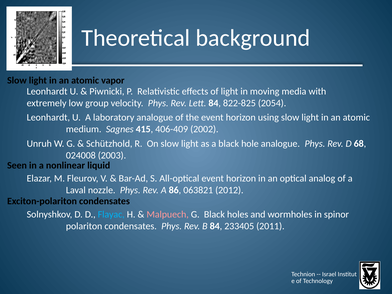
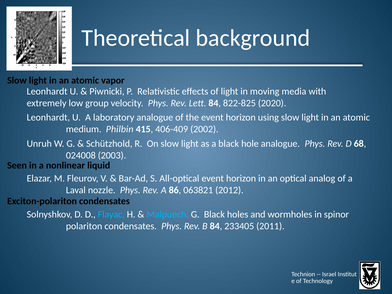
2054: 2054 -> 2020 (272, 103)
Sagnes: Sagnes -> Philbin (120, 129)
Malpuech colour: pink -> light blue (168, 214)
